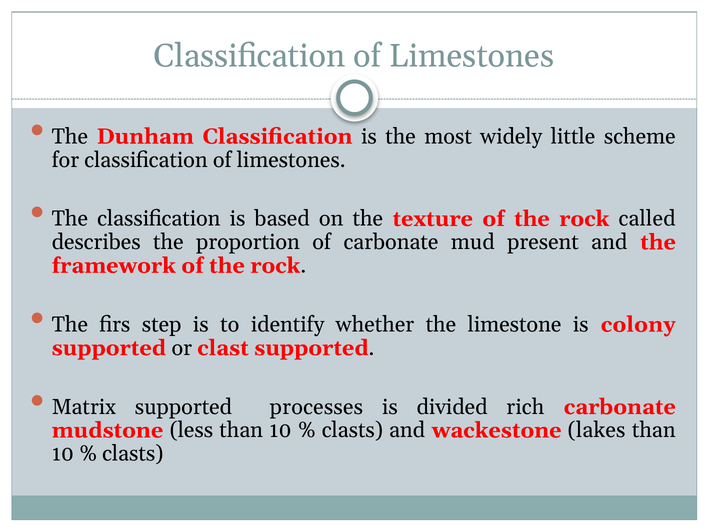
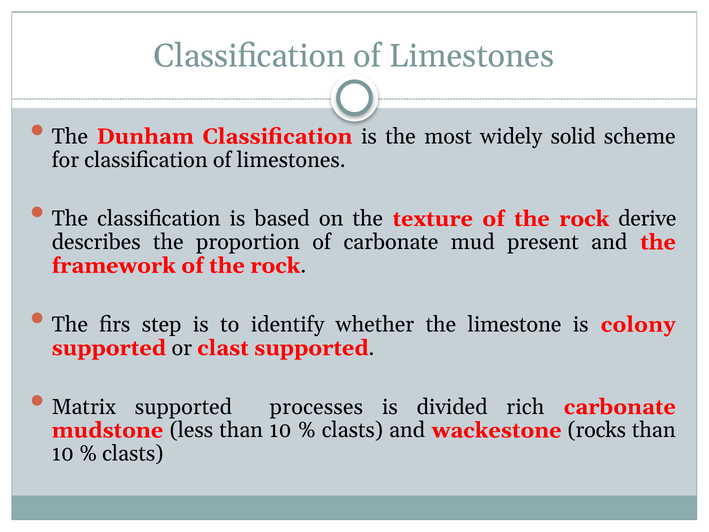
little: little -> solid (573, 136)
called: called -> derive (647, 219)
lakes: lakes -> rocks (597, 430)
